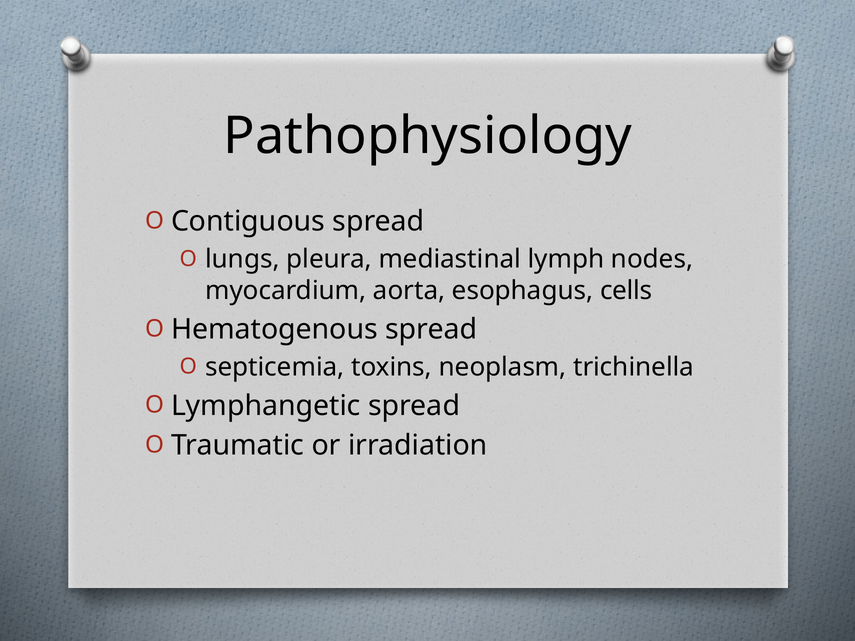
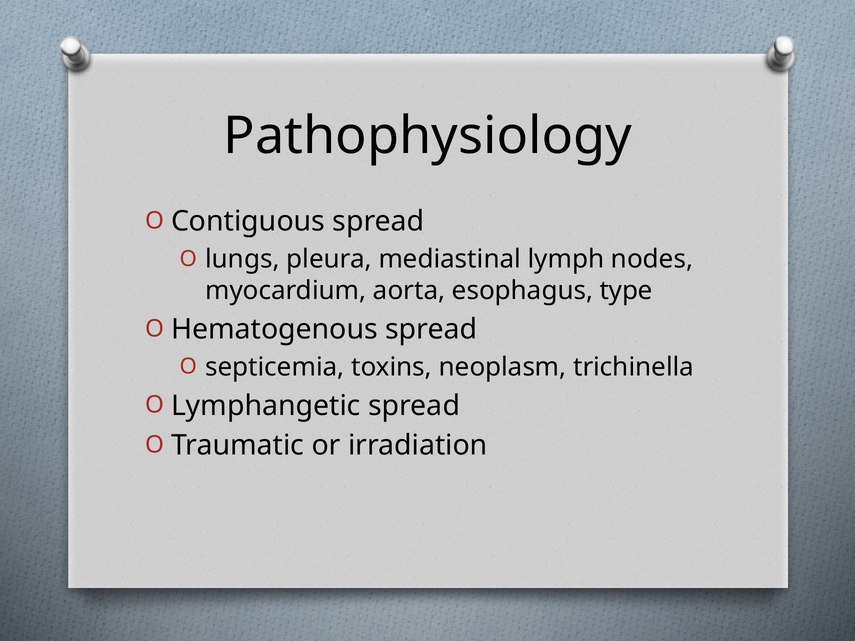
cells: cells -> type (626, 291)
